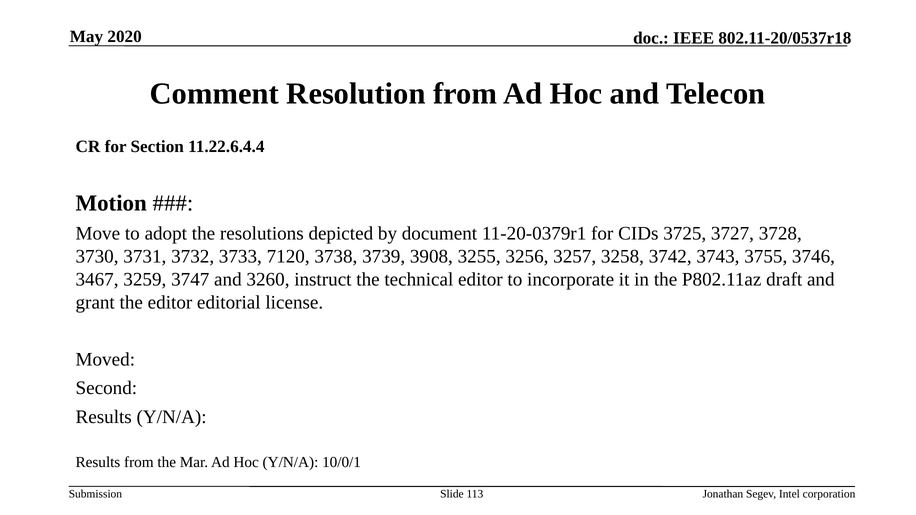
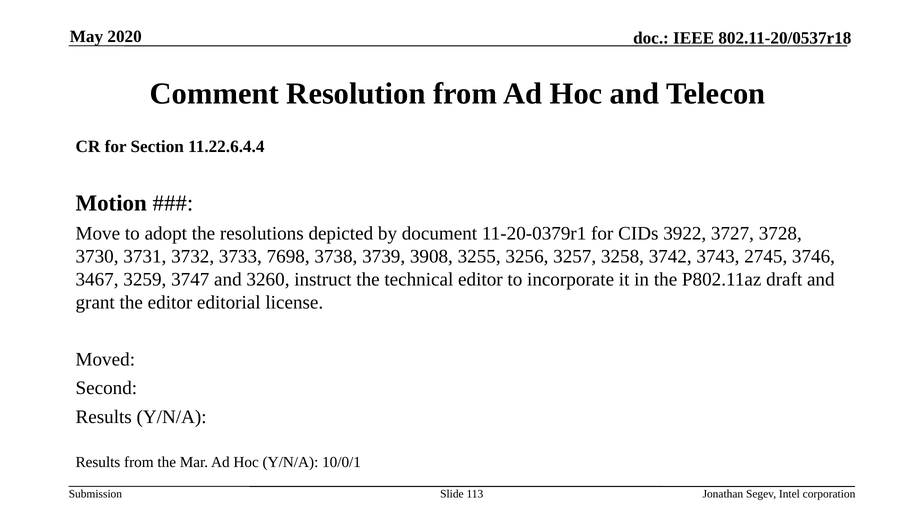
3725: 3725 -> 3922 (685, 234)
7120: 7120 -> 7698 (288, 257)
3755: 3755 -> 2745 (766, 257)
